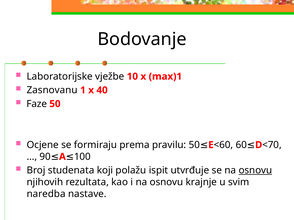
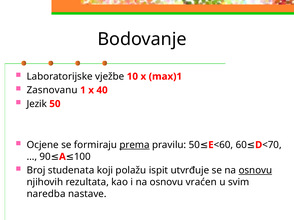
Faze: Faze -> Jezik (37, 104)
prema underline: none -> present (135, 145)
krajnje: krajnje -> vraćen (201, 182)
